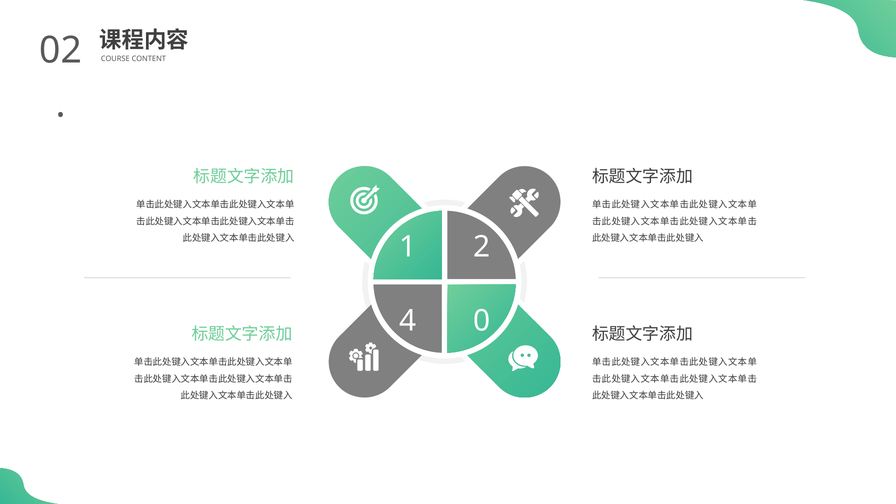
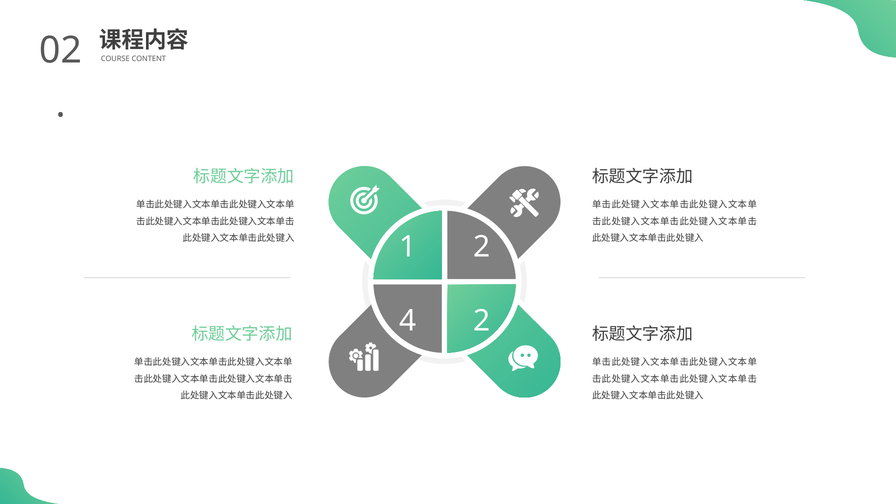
4 0: 0 -> 2 (482, 321)
